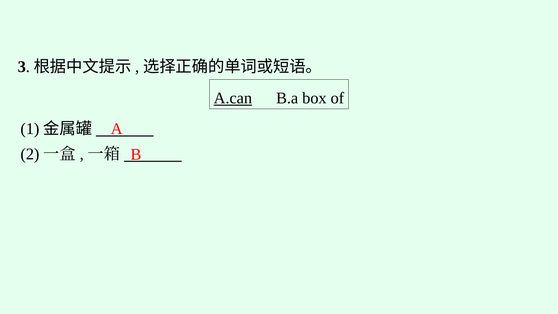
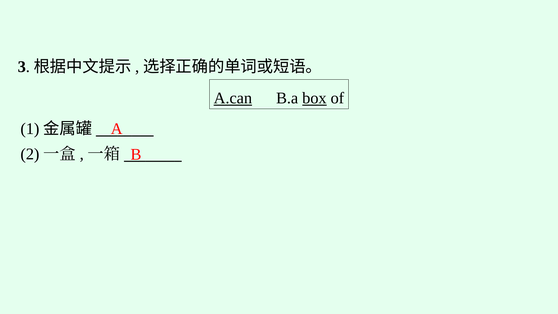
box underline: none -> present (314, 98)
